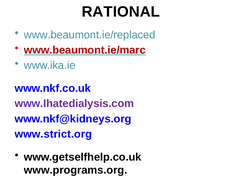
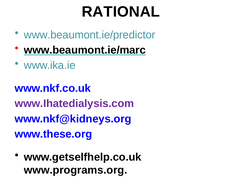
www.beaumont.ie/replaced: www.beaumont.ie/replaced -> www.beaumont.ie/predictor (90, 35)
www.beaumont.ie/marc colour: red -> black (85, 50)
www.strict.org: www.strict.org -> www.these.org (53, 134)
